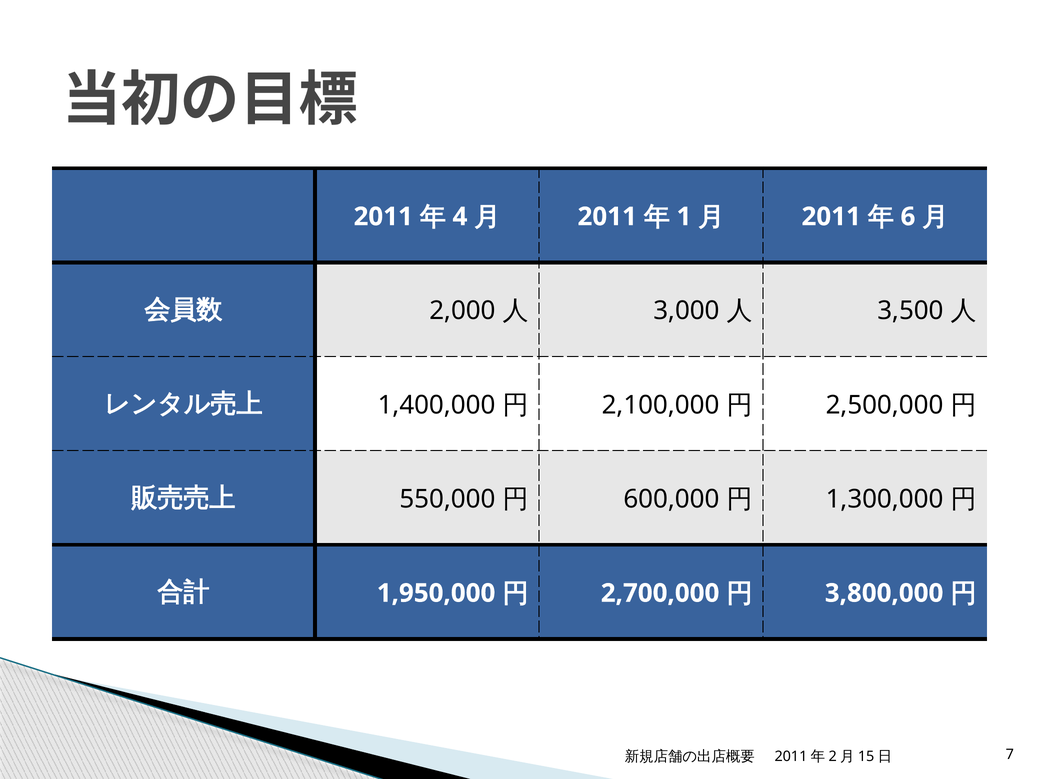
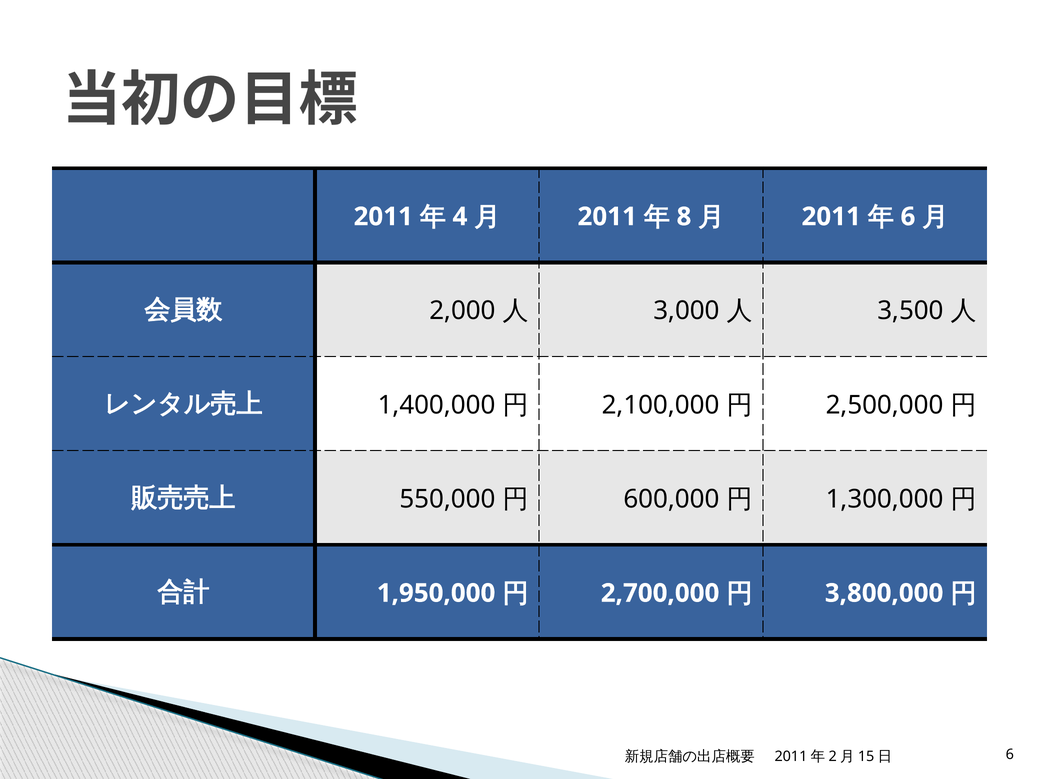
1: 1 -> 8 (684, 217)
7: 7 -> 6 (1010, 755)
